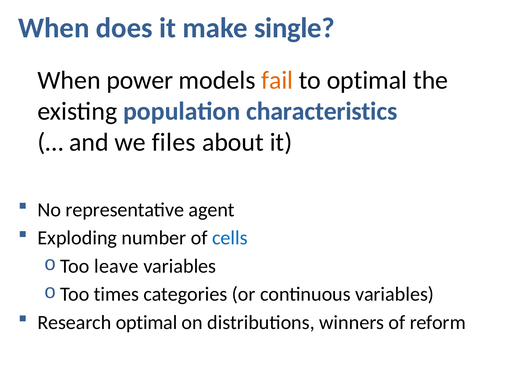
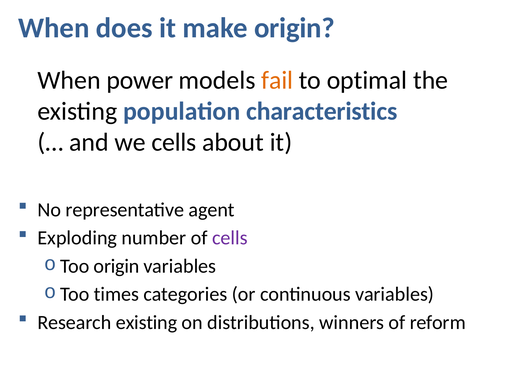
make single: single -> origin (294, 28)
we files: files -> cells (174, 143)
cells colour: blue -> purple (230, 238)
Too leave: leave -> origin (117, 267)
Research optimal: optimal -> existing (147, 323)
